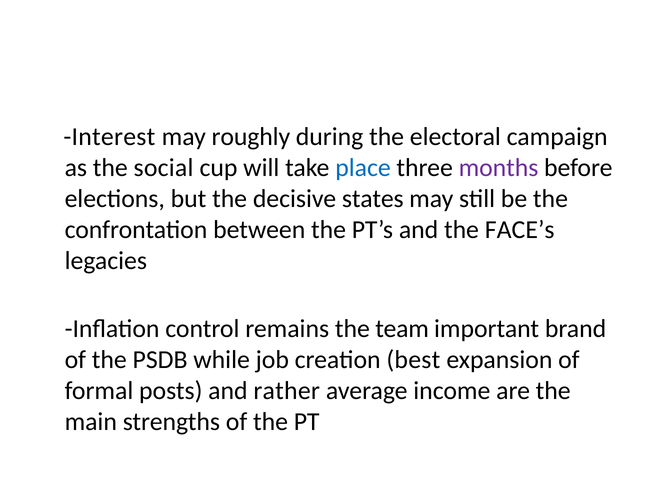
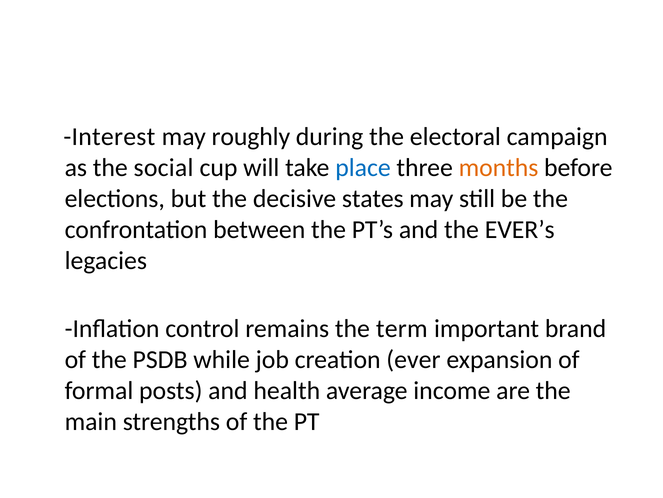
months colour: purple -> orange (498, 168)
FACE’s: FACE’s -> EVER’s (520, 229)
team: team -> term (402, 328)
best: best -> ever (413, 359)
rather: rather -> health (287, 390)
